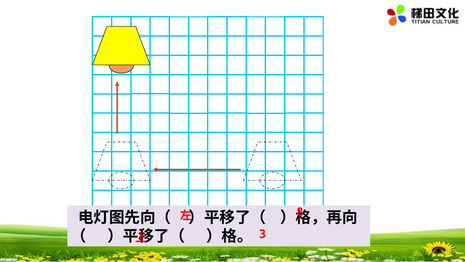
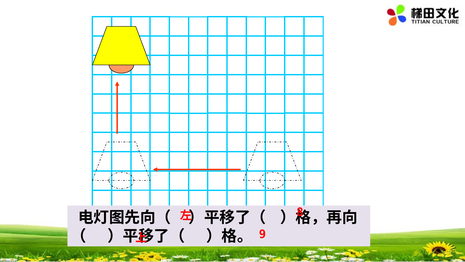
3: 3 -> 9 (262, 234)
